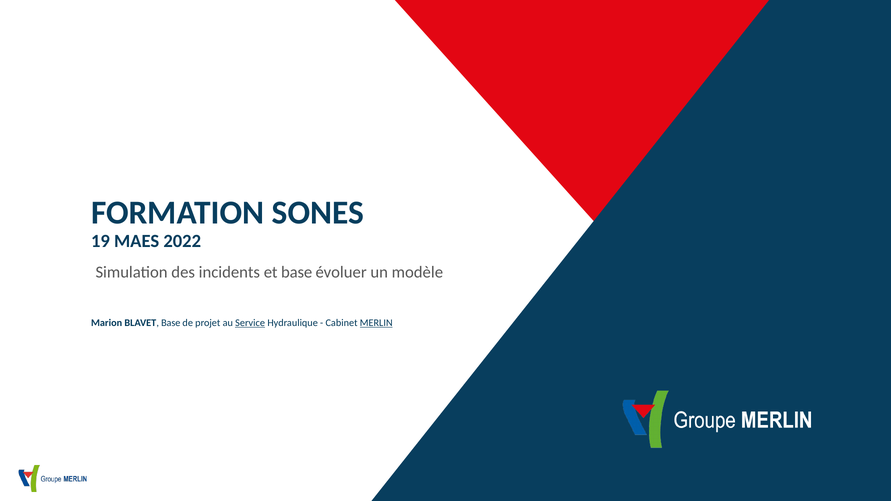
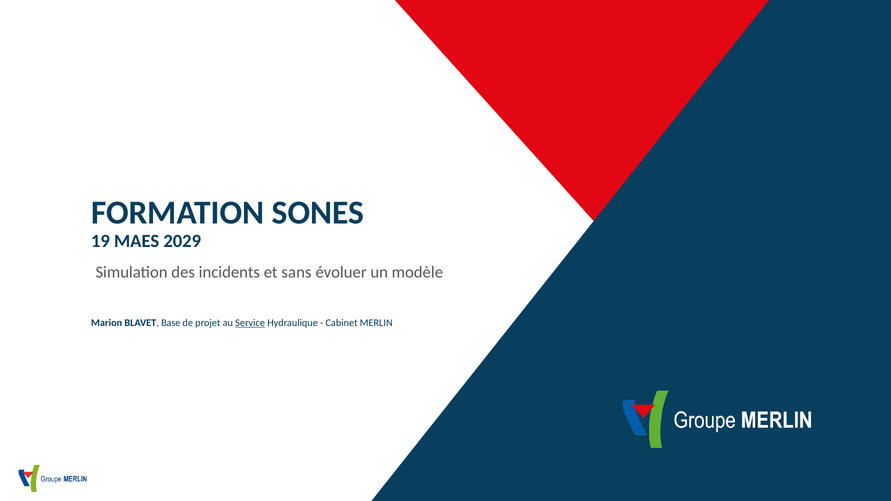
2022: 2022 -> 2029 (182, 241)
et base: base -> sans (297, 272)
MERLIN underline: present -> none (376, 323)
